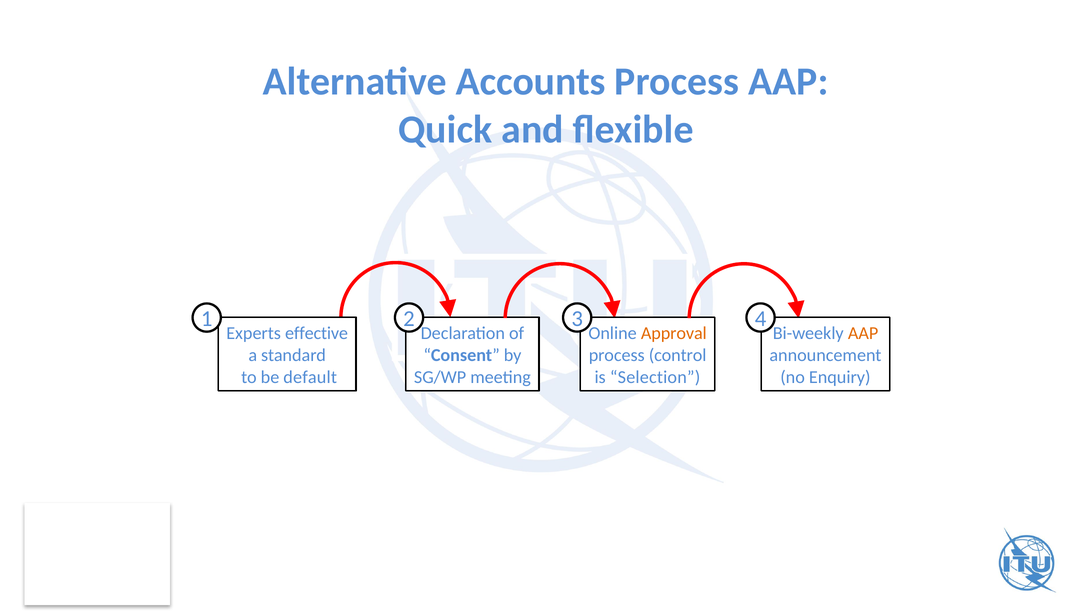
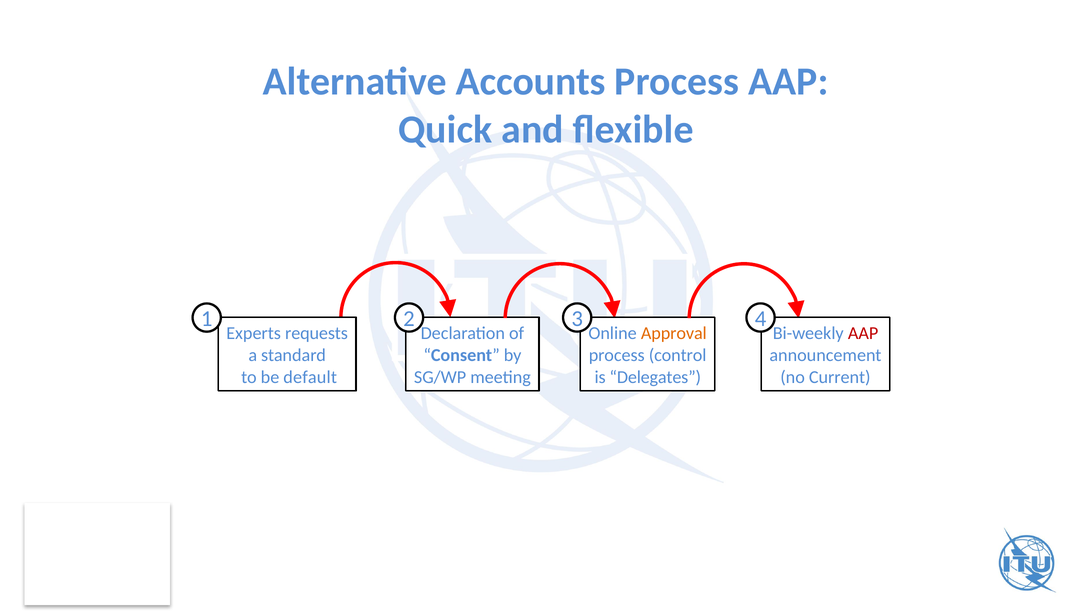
effective: effective -> requests (316, 334)
AAP colour: orange -> red (863, 334)
Selection: Selection -> Delegates (655, 377)
Enquiry: Enquiry -> Current (840, 377)
